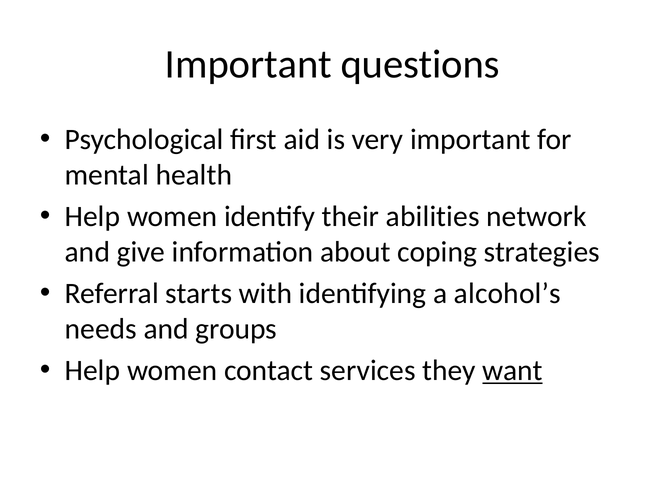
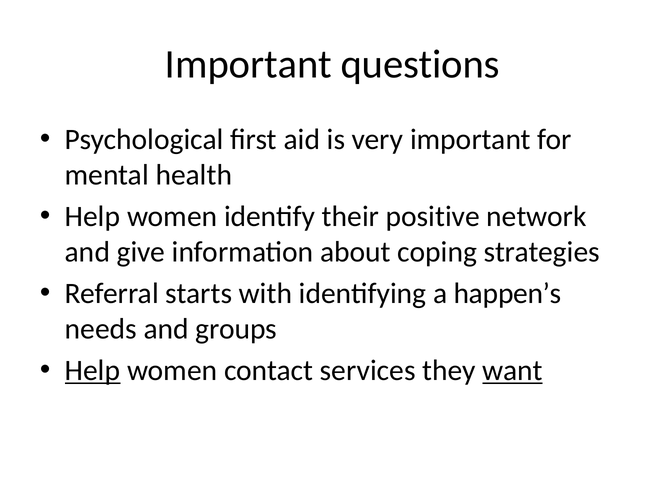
abilities: abilities -> positive (433, 216)
alcohol’s: alcohol’s -> happen’s (508, 293)
Help underline: none -> present (93, 370)
